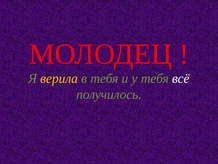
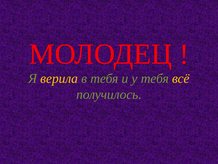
всё colour: white -> yellow (181, 78)
